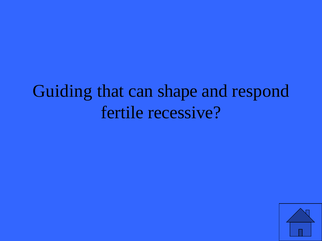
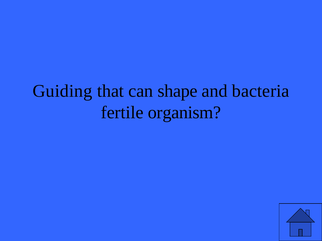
respond: respond -> bacteria (261, 91)
recessive: recessive -> organism (185, 113)
